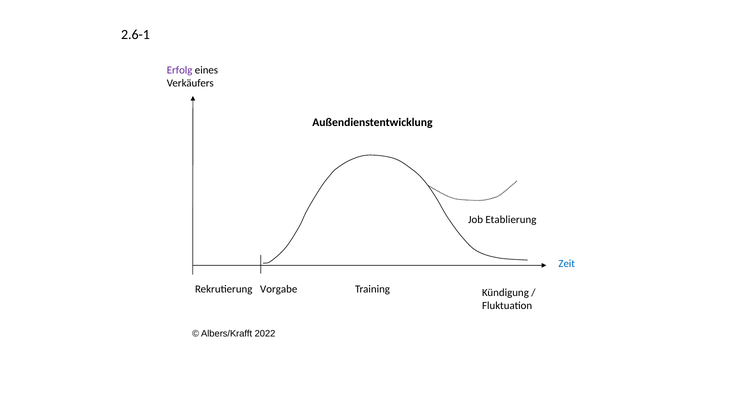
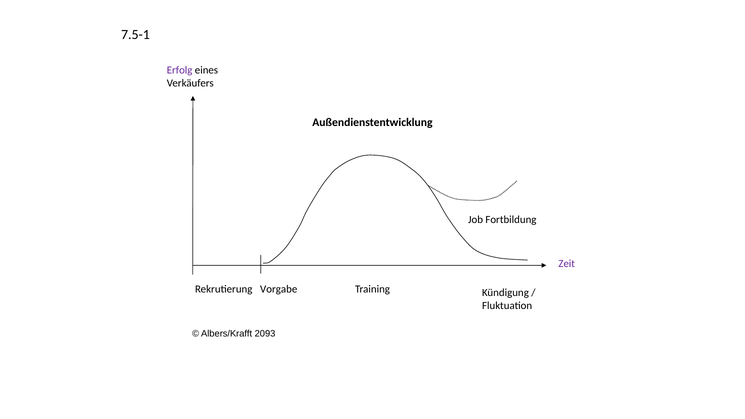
2.6-1: 2.6-1 -> 7.5-1 (135, 35)
Etablierung: Etablierung -> Fortbildung (511, 220)
Zeit colour: blue -> purple (567, 264)
2022: 2022 -> 2093 (265, 334)
